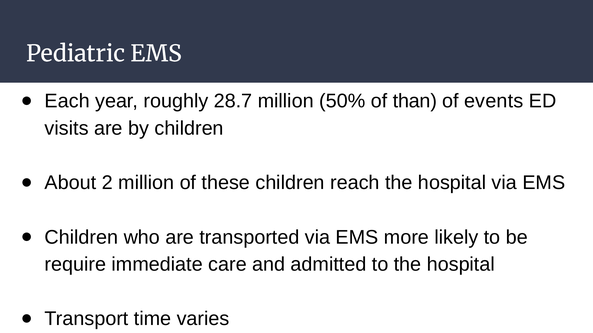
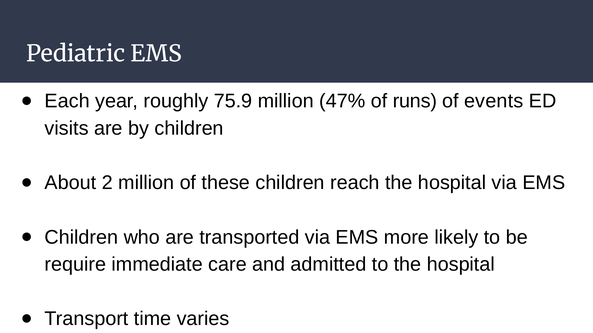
28.7: 28.7 -> 75.9 (233, 101)
50%: 50% -> 47% (342, 101)
than: than -> runs (415, 101)
